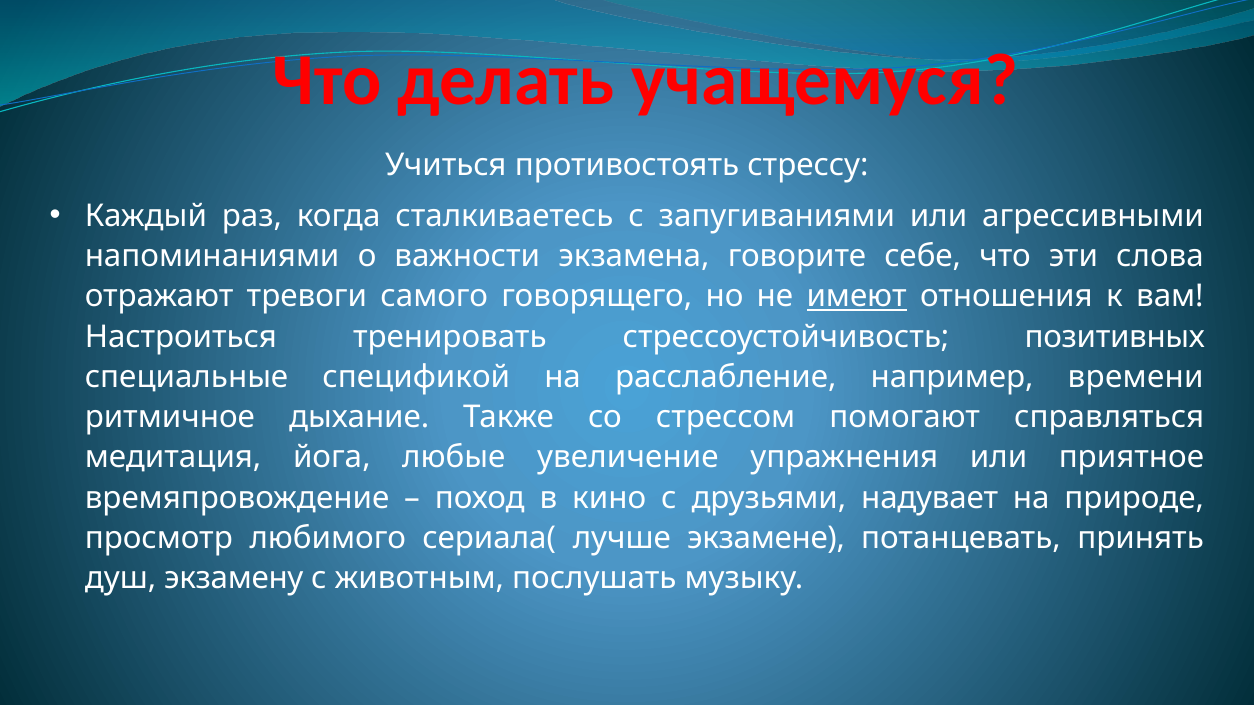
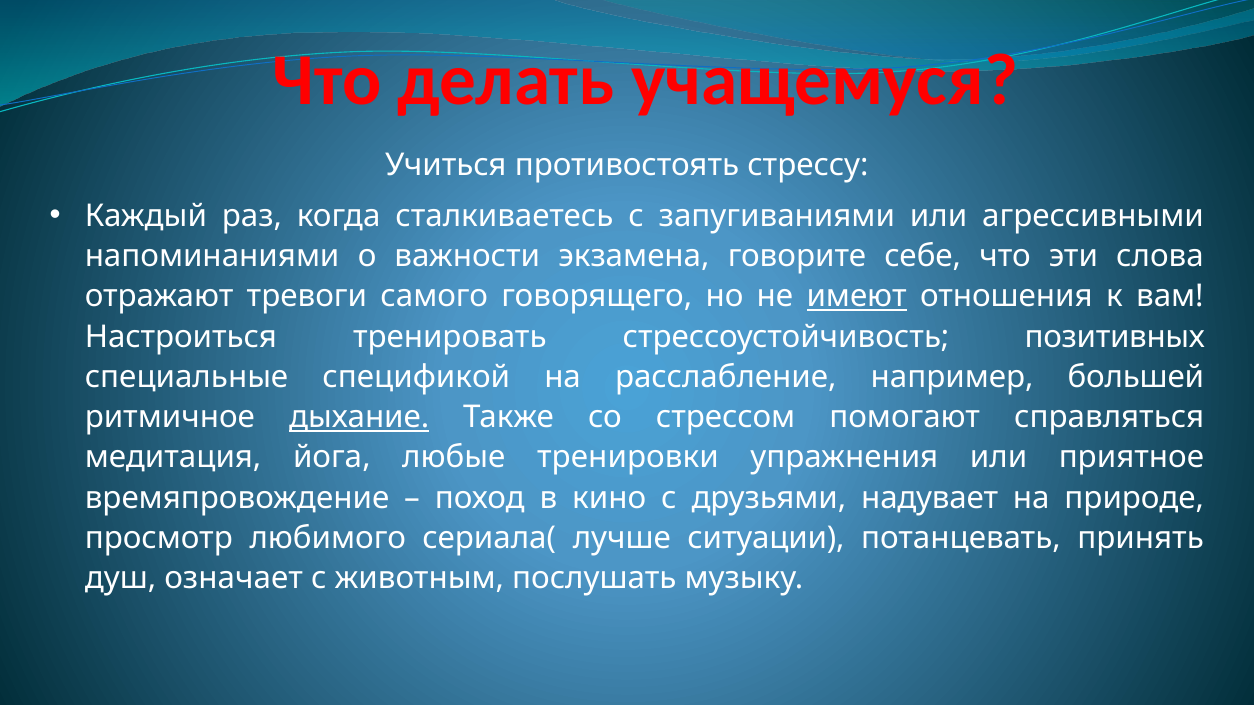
времени: времени -> большей (1136, 377)
дыхание underline: none -> present (359, 418)
увеличение: увеличение -> тренировки (628, 458)
экзамене: экзамене -> ситуации (766, 538)
экзамену: экзамену -> означает (234, 579)
